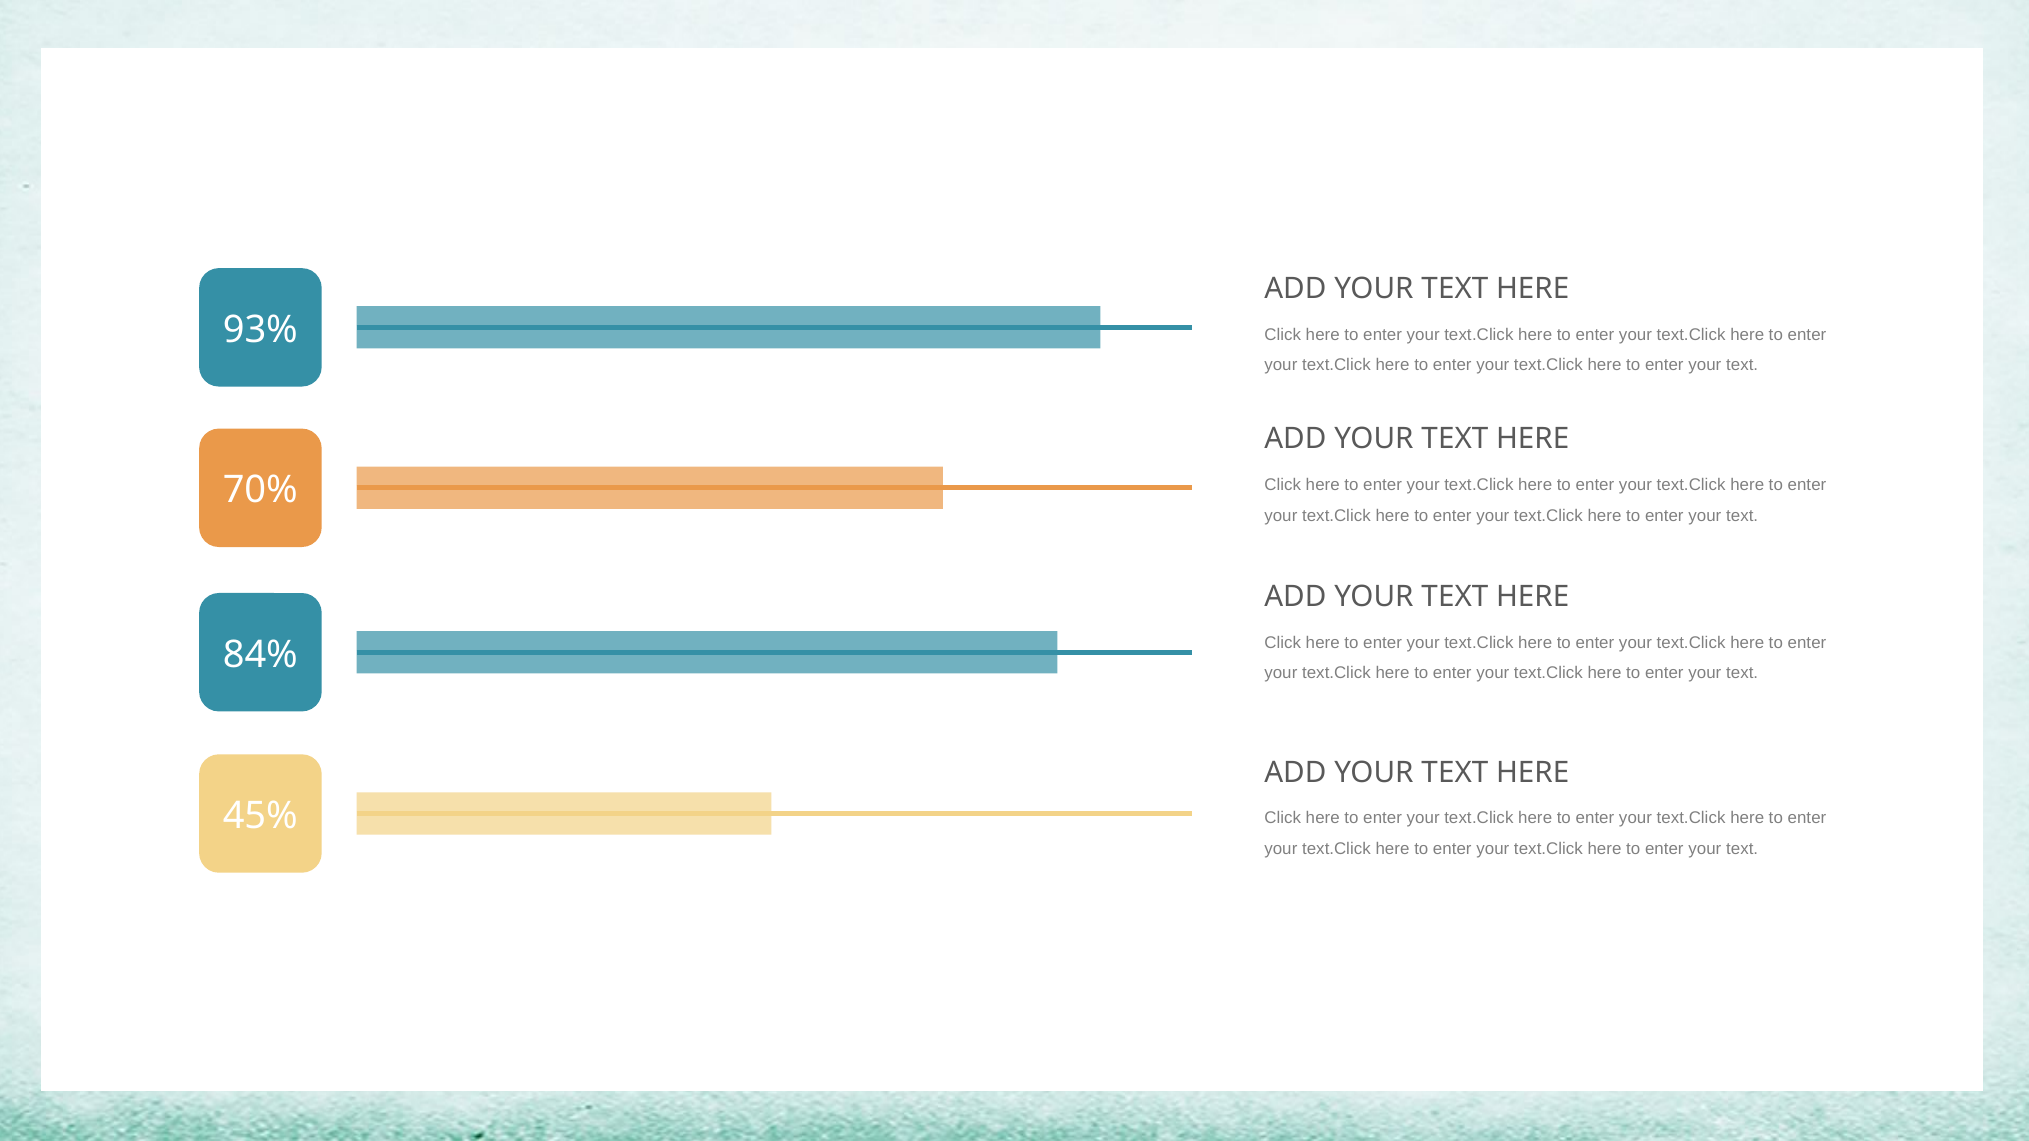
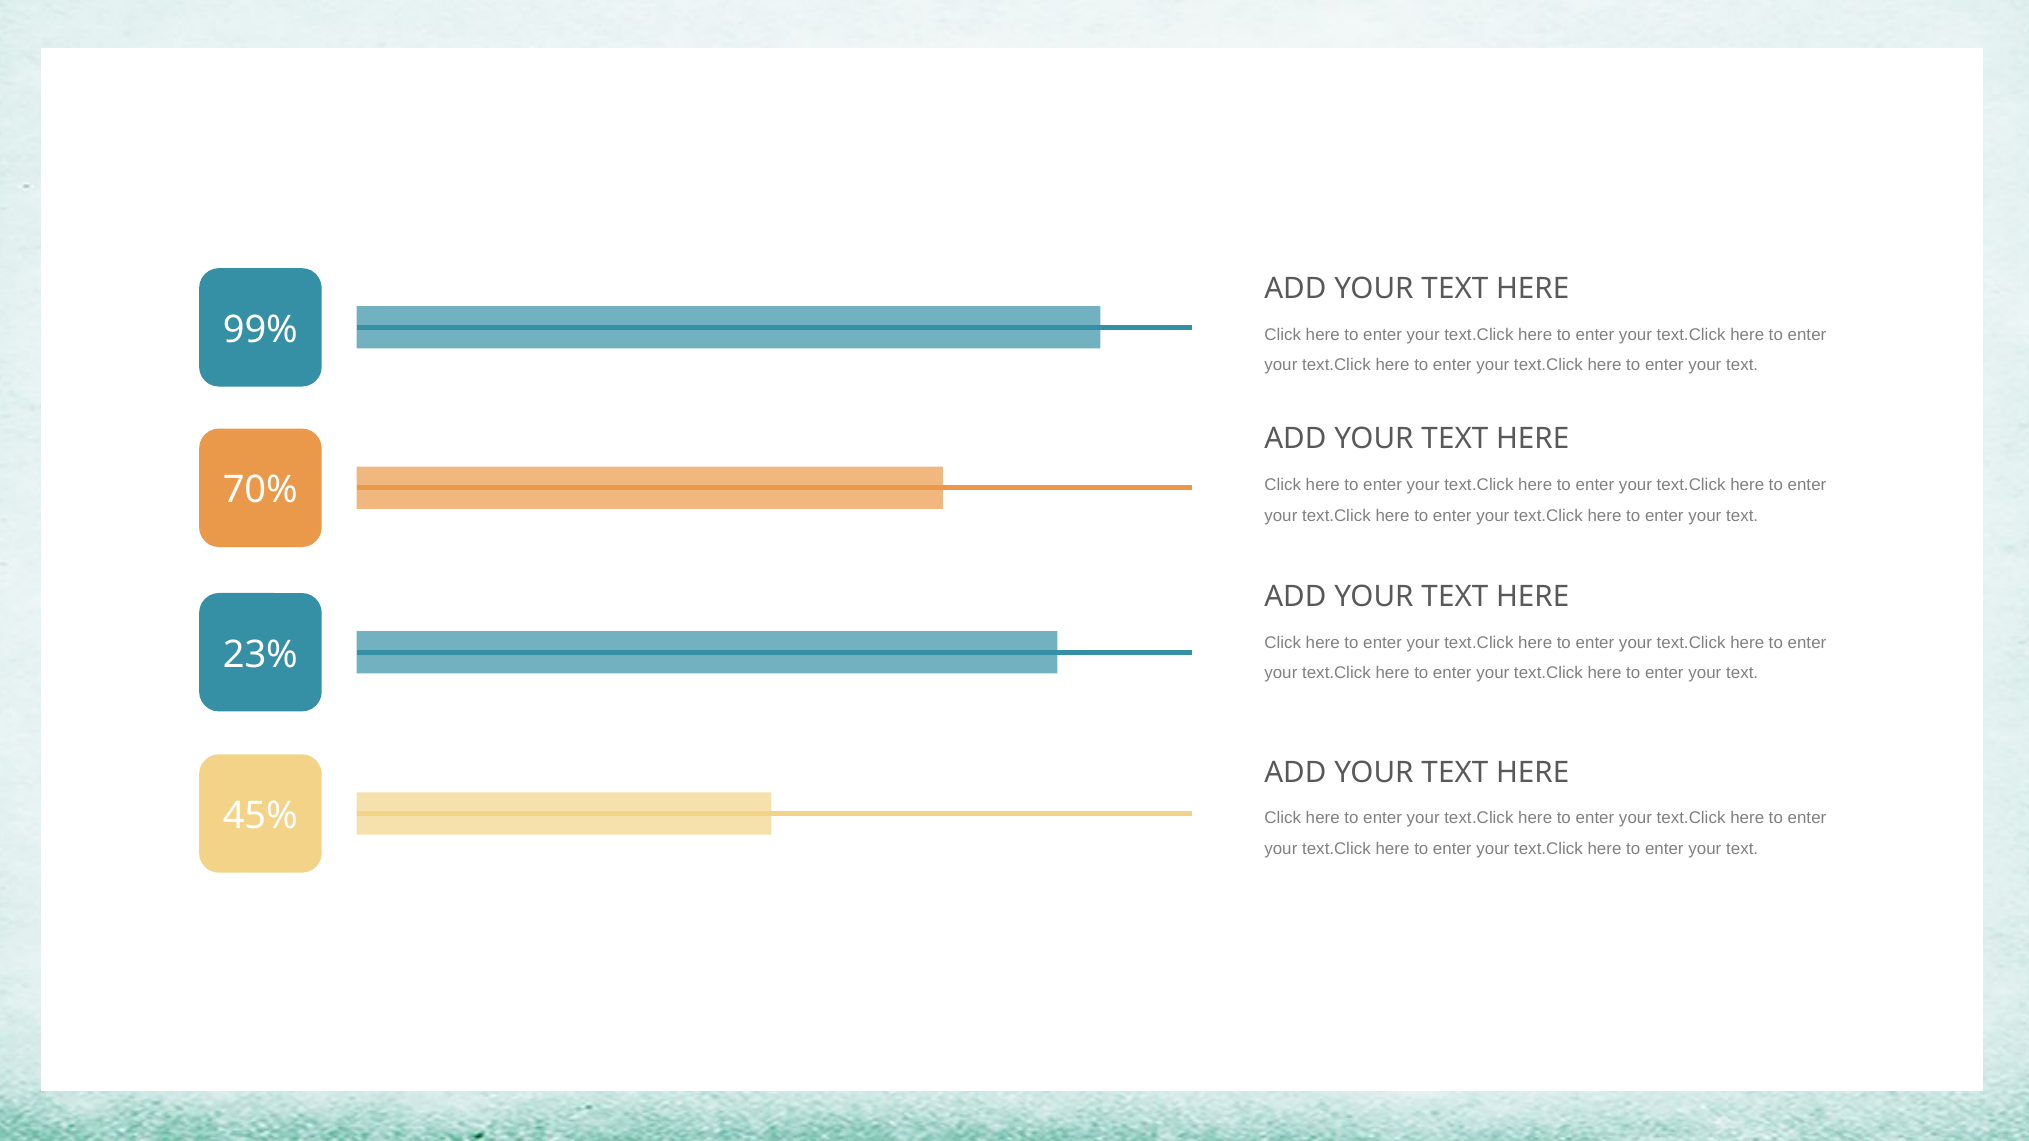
93%: 93% -> 99% (260, 330)
84%: 84% -> 23% (260, 655)
